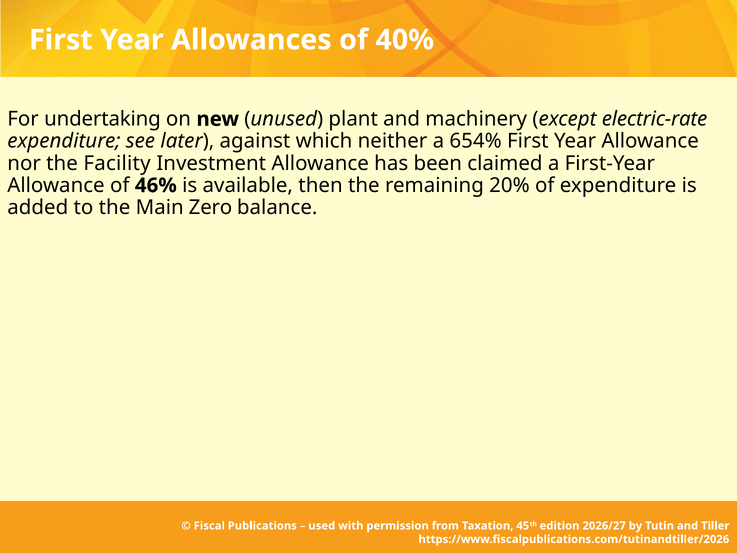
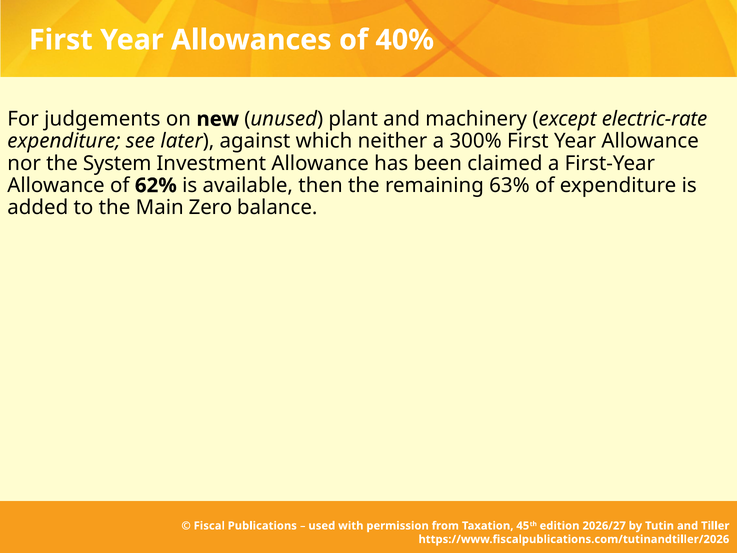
undertaking: undertaking -> judgements (102, 119)
654%: 654% -> 300% (476, 141)
Facility: Facility -> System (117, 163)
46%: 46% -> 62% (156, 185)
20%: 20% -> 63% (509, 185)
